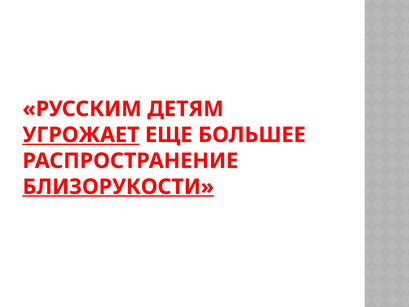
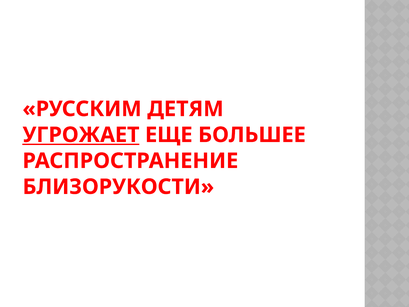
БЛИЗОРУКОСТИ underline: present -> none (118, 187)
